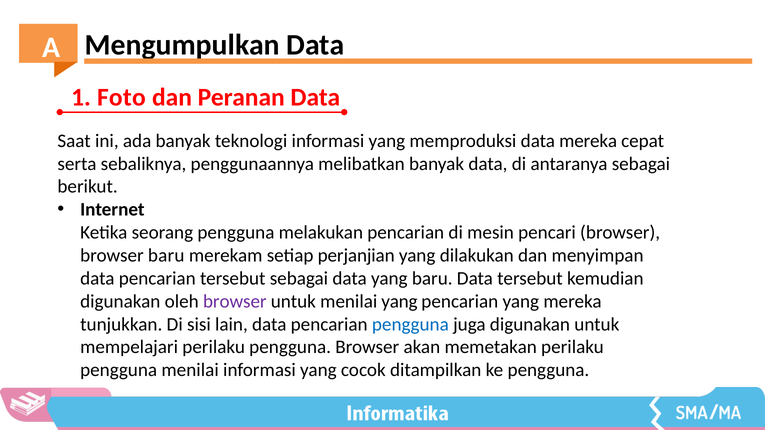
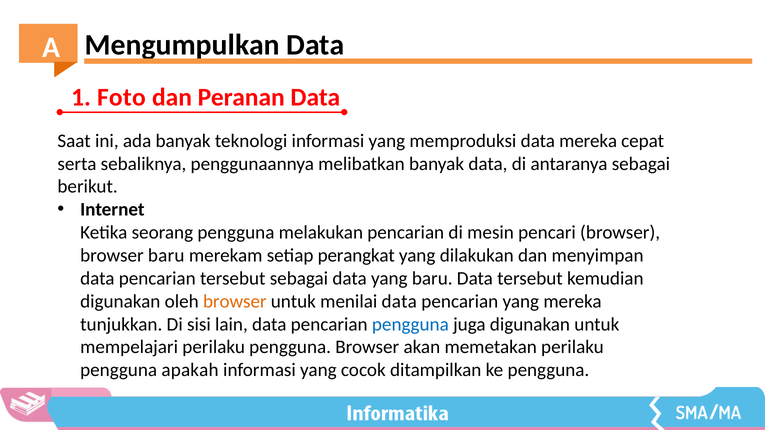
perjanjian: perjanjian -> perangkat (356, 256)
browser colour: purple -> orange (235, 302)
menilai yang: yang -> data (399, 302)
pengguna menilai: menilai -> apakah (190, 370)
